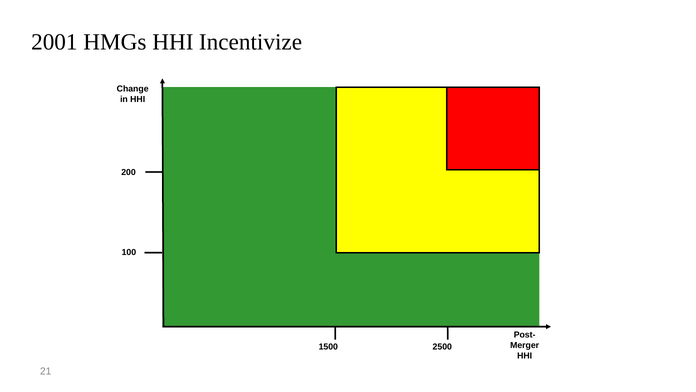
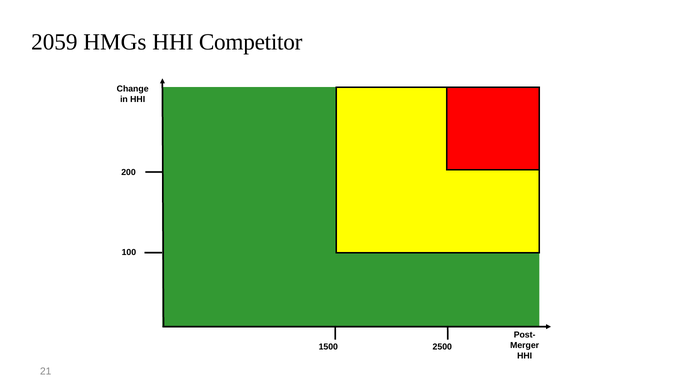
2001: 2001 -> 2059 (54, 42)
Incentivize: Incentivize -> Competitor (251, 42)
